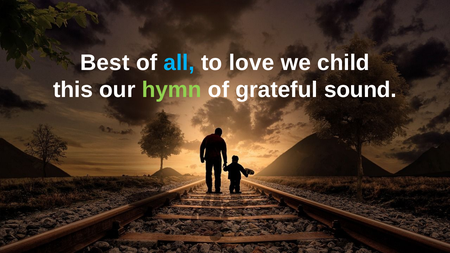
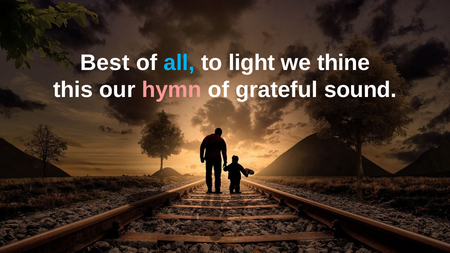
love: love -> light (252, 63)
child: child -> thine (344, 63)
hymn colour: light green -> pink (172, 90)
